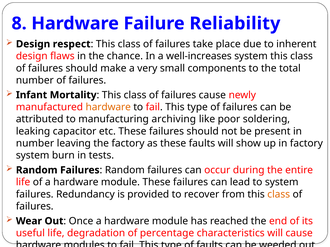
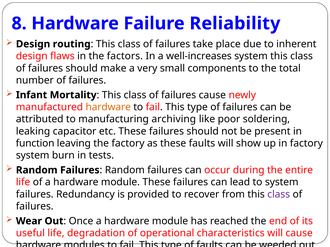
Design respect: respect -> routing (72, 44)
chance: chance -> factors (125, 56)
number: number -> function (35, 144)
class colour: orange -> purple (279, 195)
percentage: percentage -> operational (167, 234)
